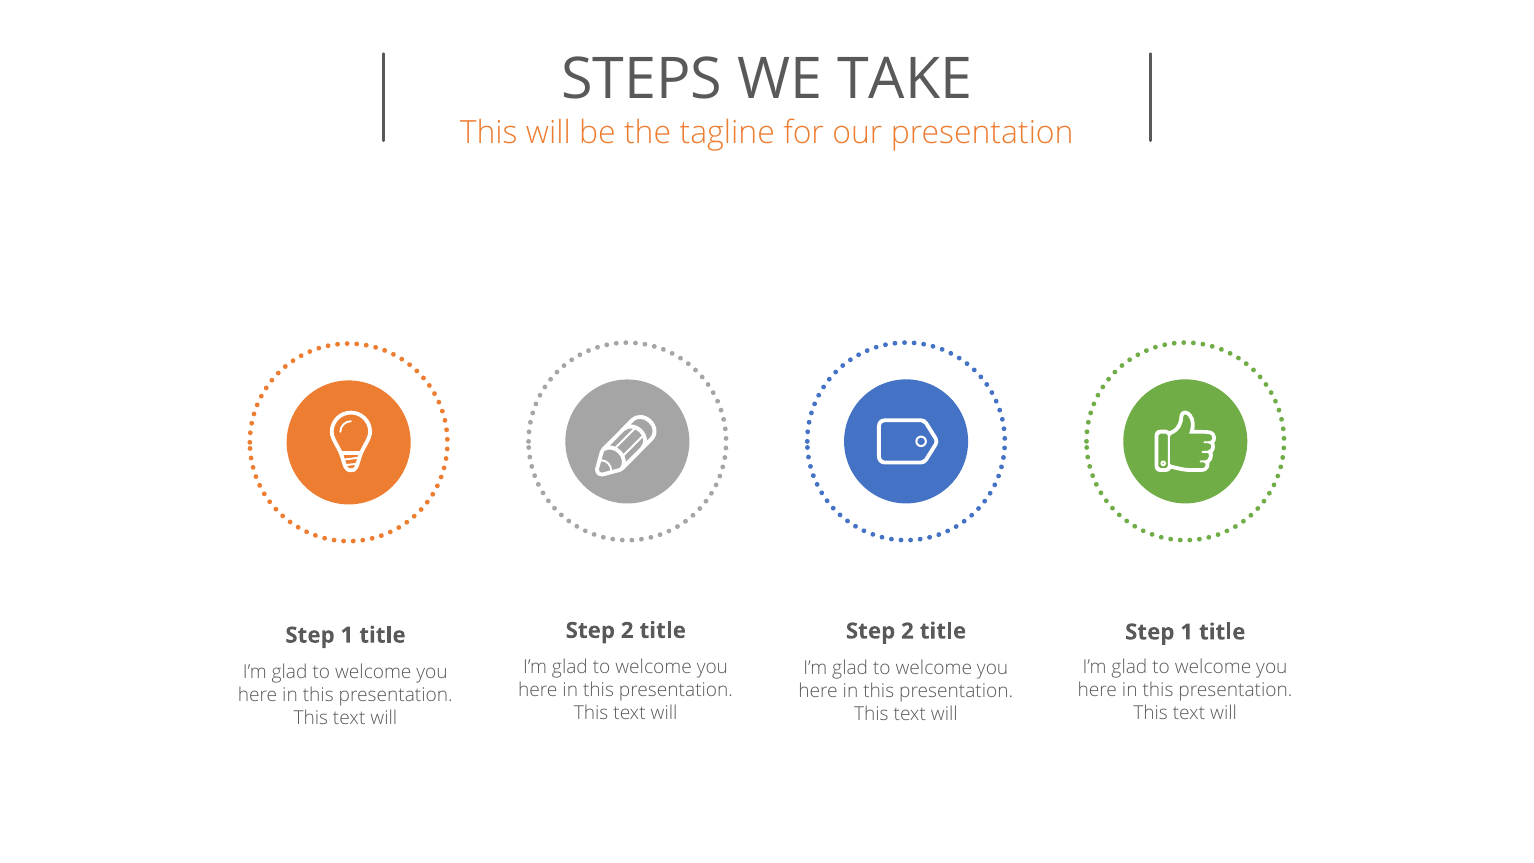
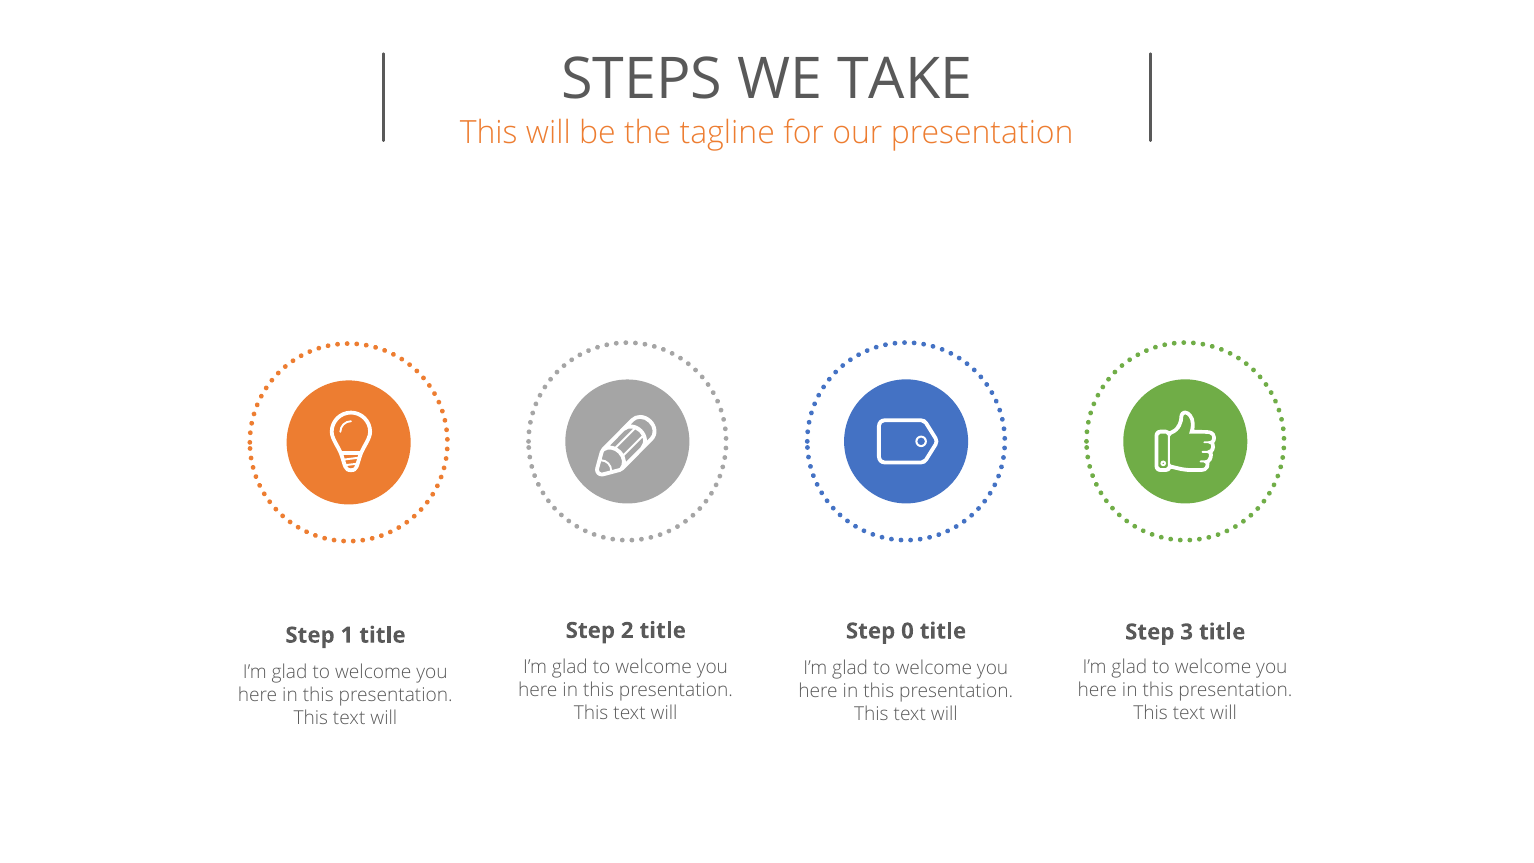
2: 2 -> 0 (907, 631)
1: 1 -> 3 (1187, 632)
